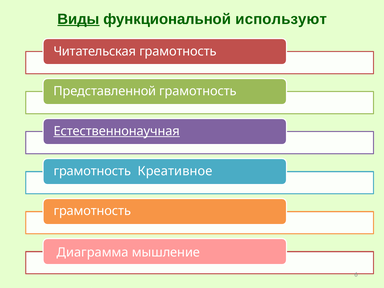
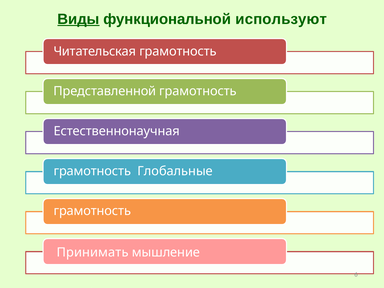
Естественнонаучная underline: present -> none (117, 131)
грамотность Креативное: Креативное -> Глобальные (175, 171)
Диаграмма: Диаграмма -> Принимать (93, 252)
